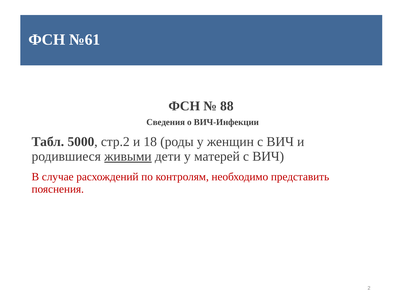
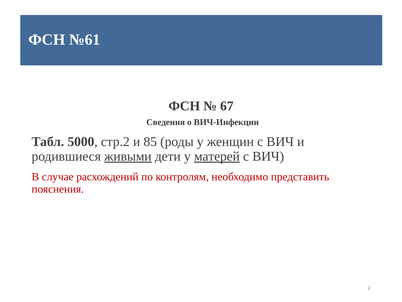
88: 88 -> 67 (227, 106)
18: 18 -> 85 (150, 142)
матерей underline: none -> present (217, 156)
